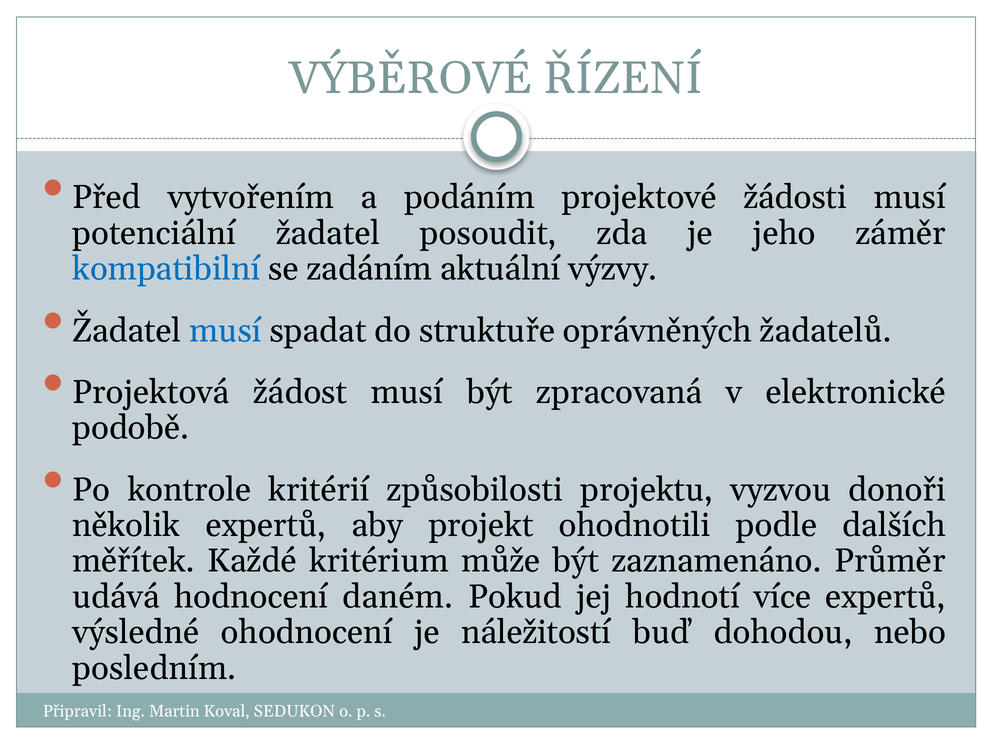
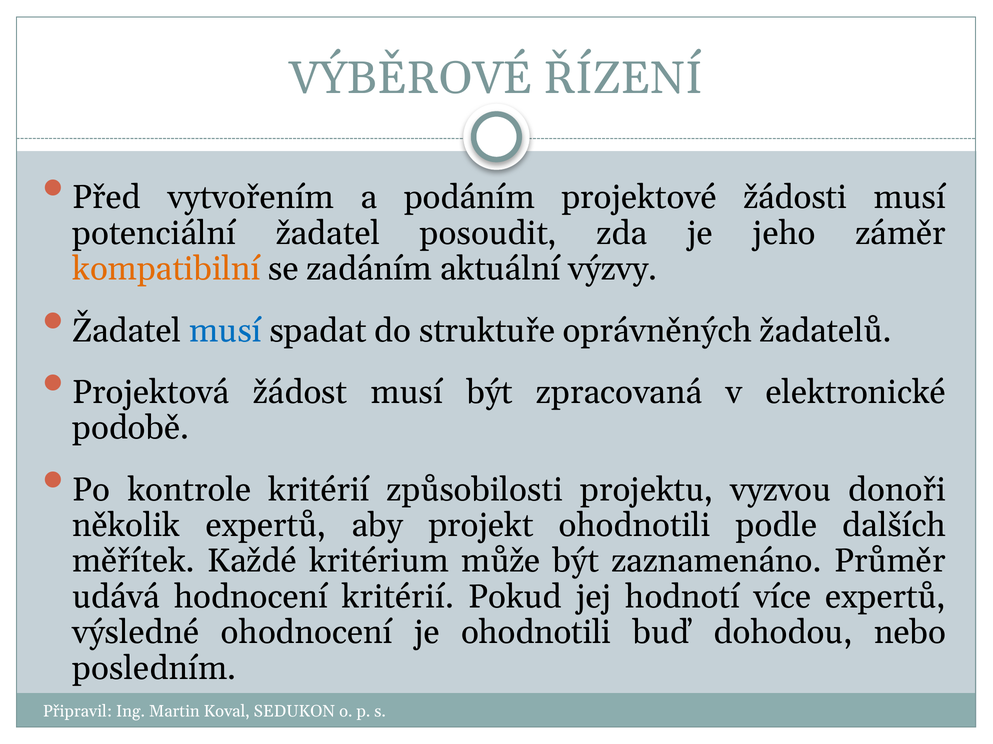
kompatibilní colour: blue -> orange (166, 269)
hodnocení daném: daném -> kritérií (398, 597)
je náležitostí: náležitostí -> ohodnotili (536, 633)
